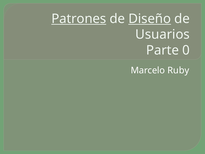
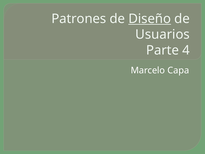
Patrones underline: present -> none (79, 19)
0: 0 -> 4 (186, 50)
Ruby: Ruby -> Capa (178, 70)
